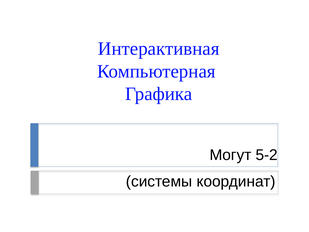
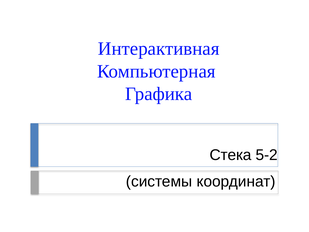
Могут: Могут -> Стека (231, 155)
